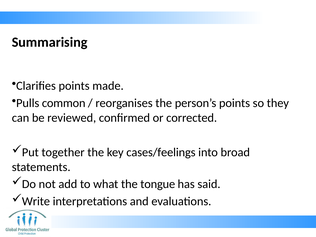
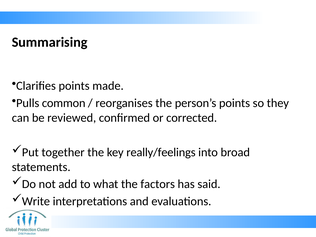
cases/feelings: cases/feelings -> really/feelings (161, 152)
tongue: tongue -> factors (158, 184)
